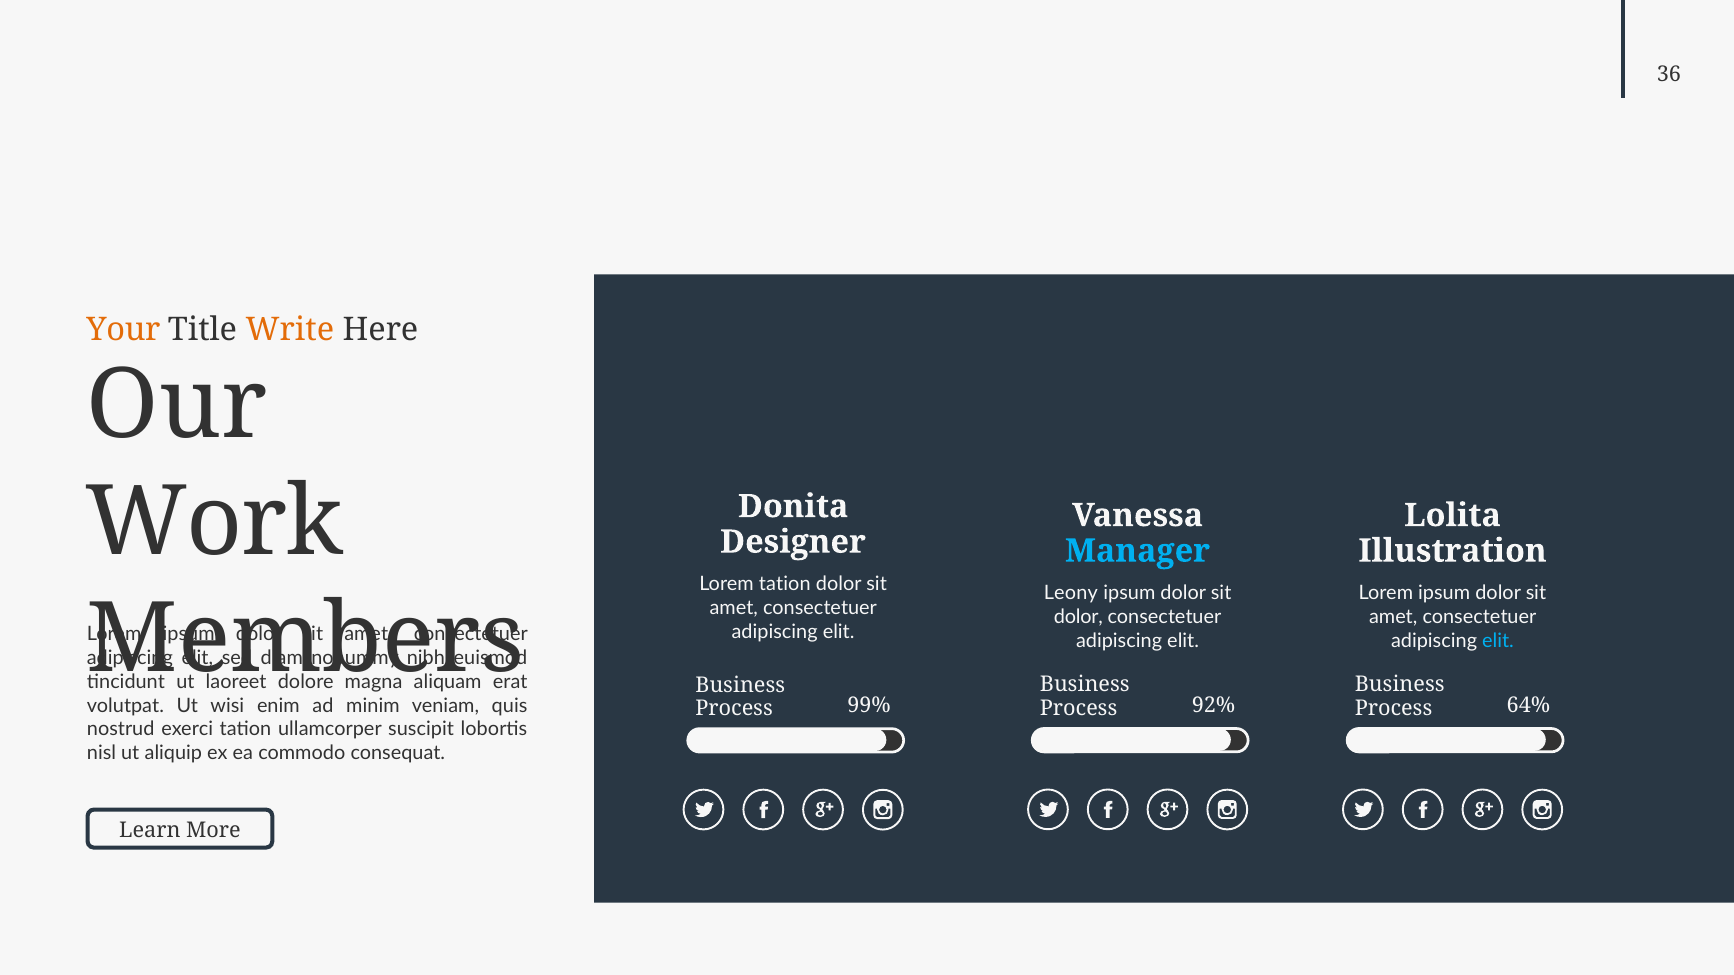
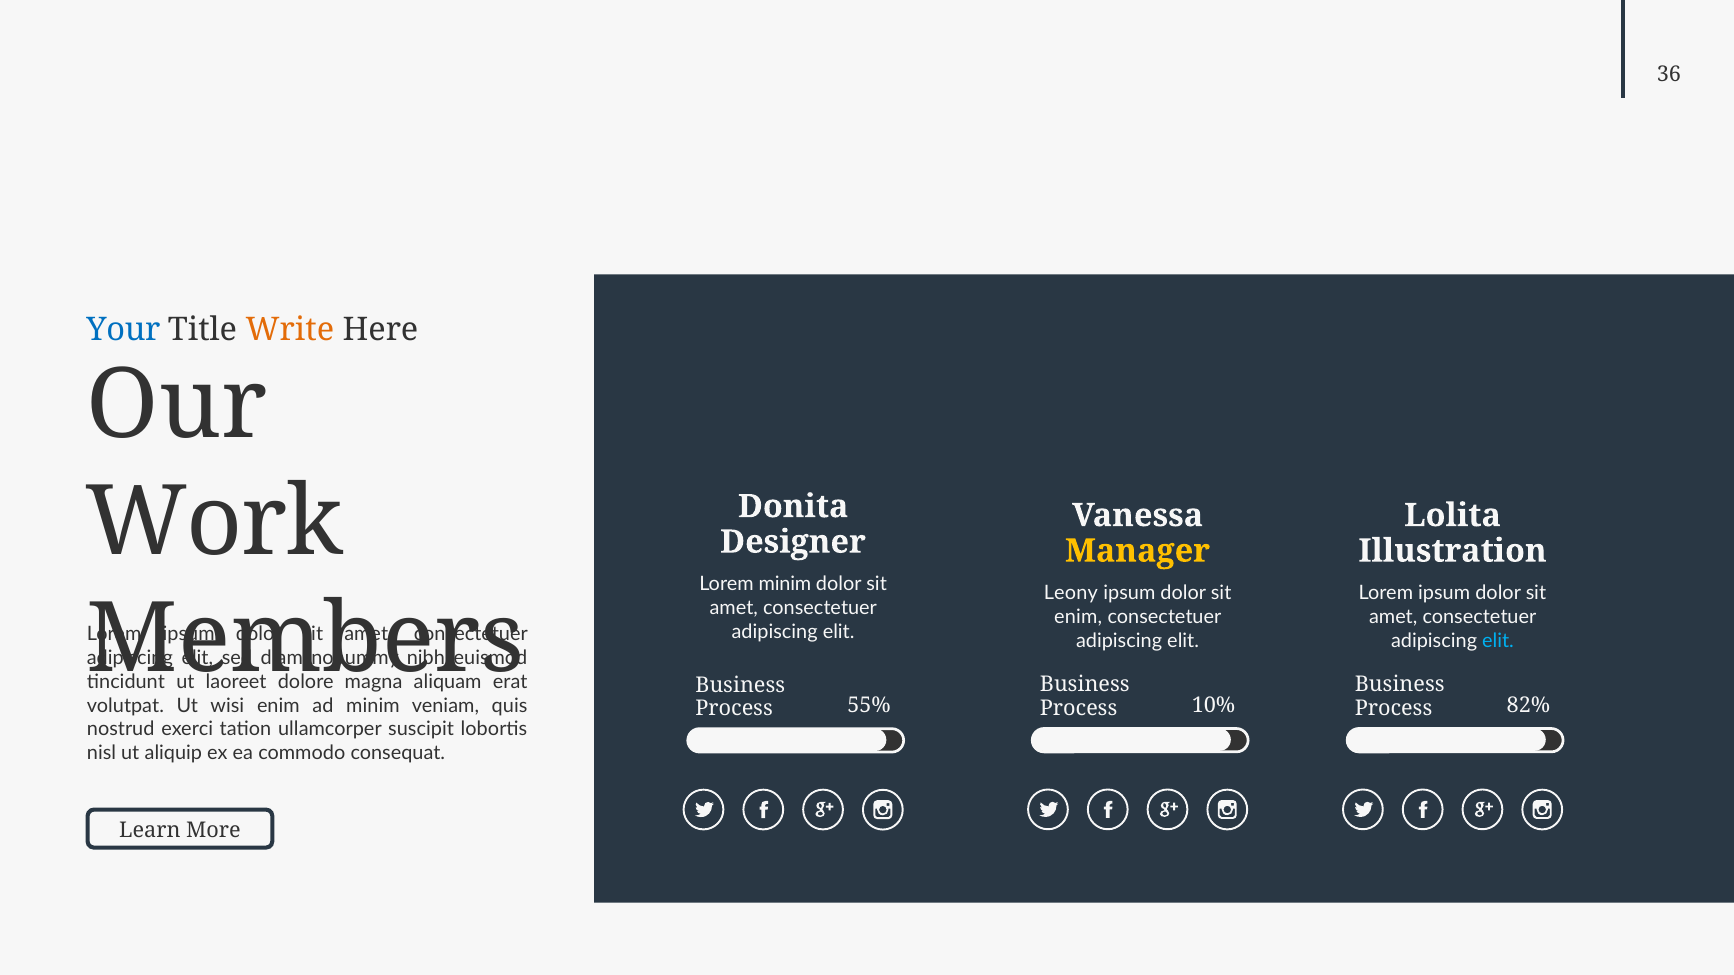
Your colour: orange -> blue (123, 330)
Manager colour: light blue -> yellow (1138, 551)
Lorem tation: tation -> minim (785, 584)
dolor: dolor -> enim (1078, 617)
92%: 92% -> 10% (1214, 706)
64%: 64% -> 82% (1528, 706)
99%: 99% -> 55% (869, 706)
